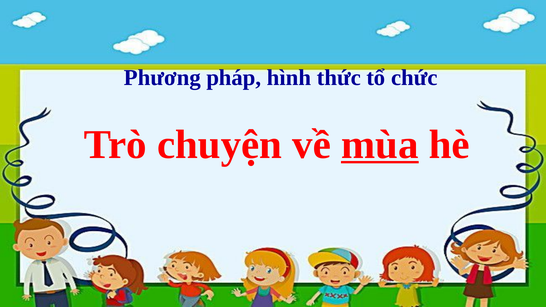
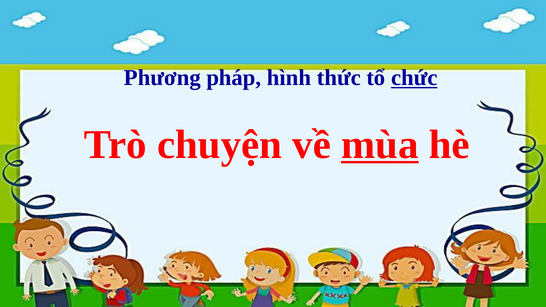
chức underline: none -> present (414, 78)
